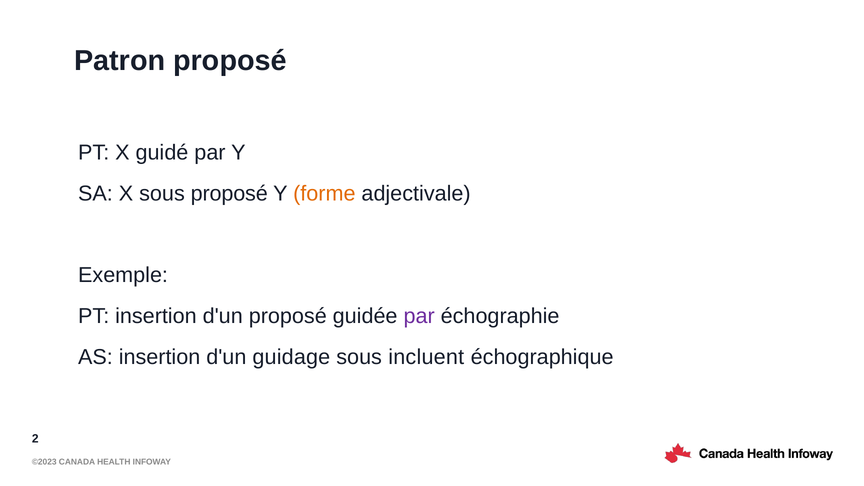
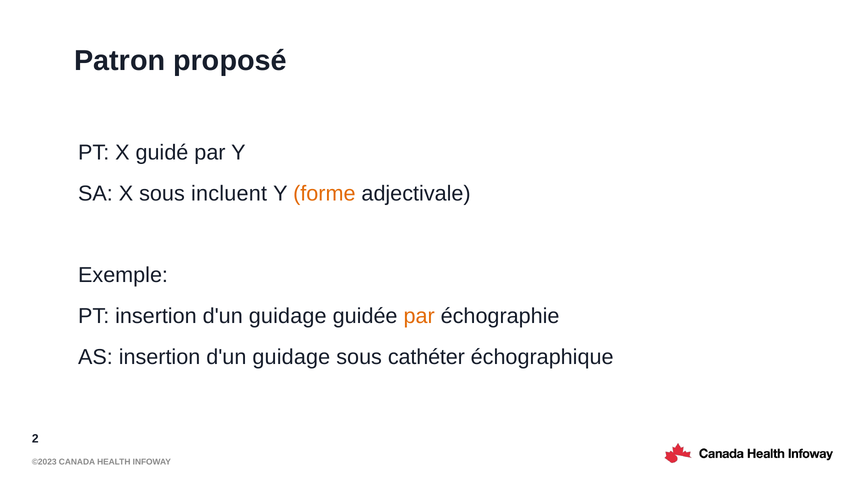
sous proposé: proposé -> incluent (229, 194)
PT insertion d'un proposé: proposé -> guidage (288, 316)
par colour: purple -> orange (419, 316)
incluent: incluent -> cathéter (426, 357)
